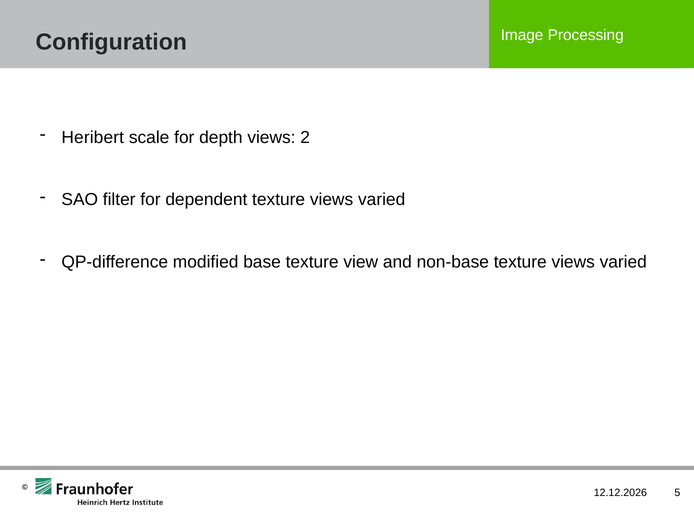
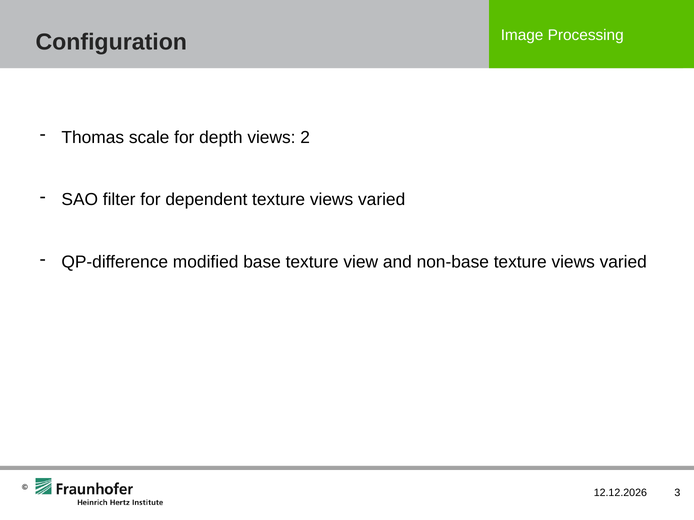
Heribert: Heribert -> Thomas (93, 137)
5: 5 -> 3 (677, 493)
